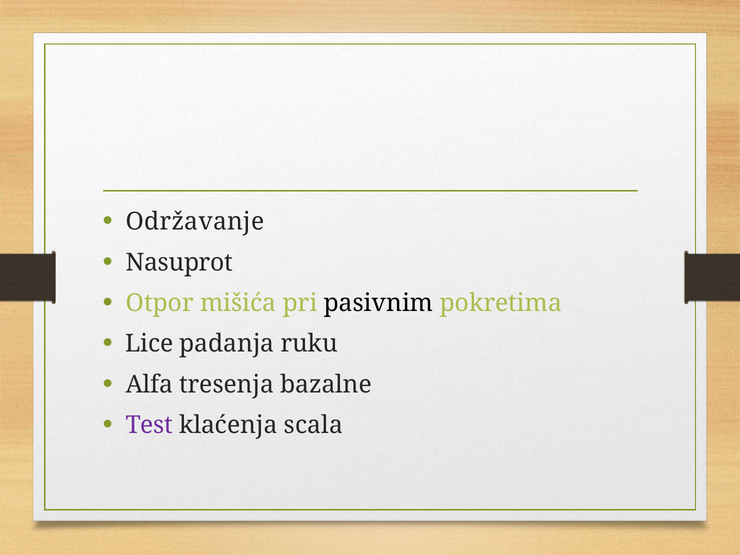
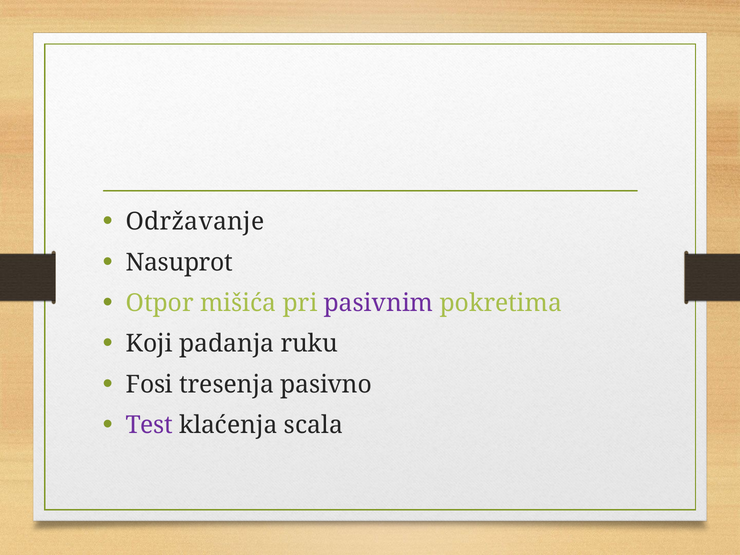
pasivnim colour: black -> purple (379, 303)
Lice: Lice -> Koji (149, 344)
Alfa: Alfa -> Fosi (149, 385)
bazalne: bazalne -> pasivno (326, 385)
